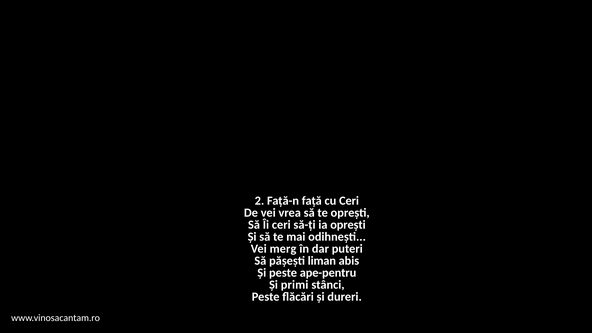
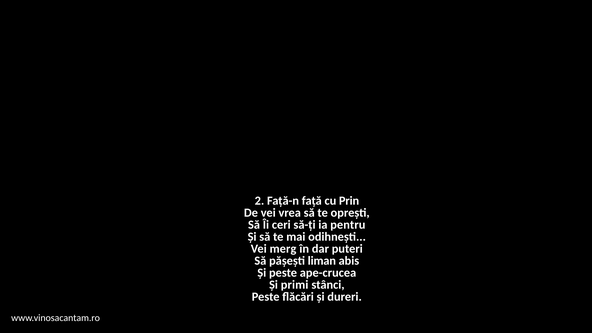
cu Ceri: Ceri -> Prin (349, 201)
ia oprești: oprești -> pentru (348, 225)
ape-pentru: ape-pentru -> ape-crucea (328, 273)
